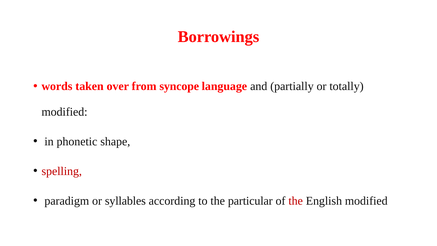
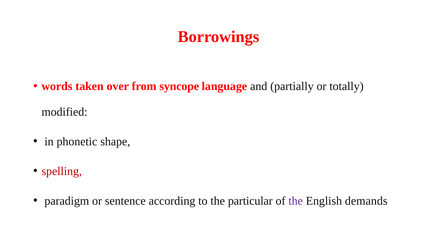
syllables: syllables -> sentence (125, 201)
the colour: red -> purple (296, 201)
English modified: modified -> demands (366, 201)
